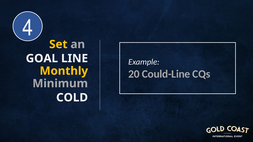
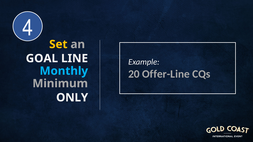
Monthly colour: yellow -> light blue (64, 71)
Could-Line: Could-Line -> Offer-Line (166, 74)
COLD: COLD -> ONLY (72, 98)
